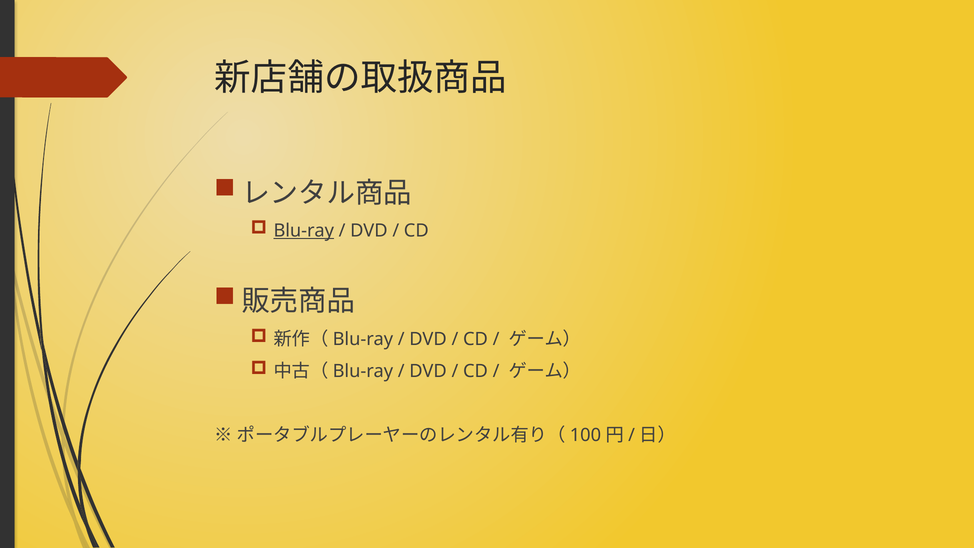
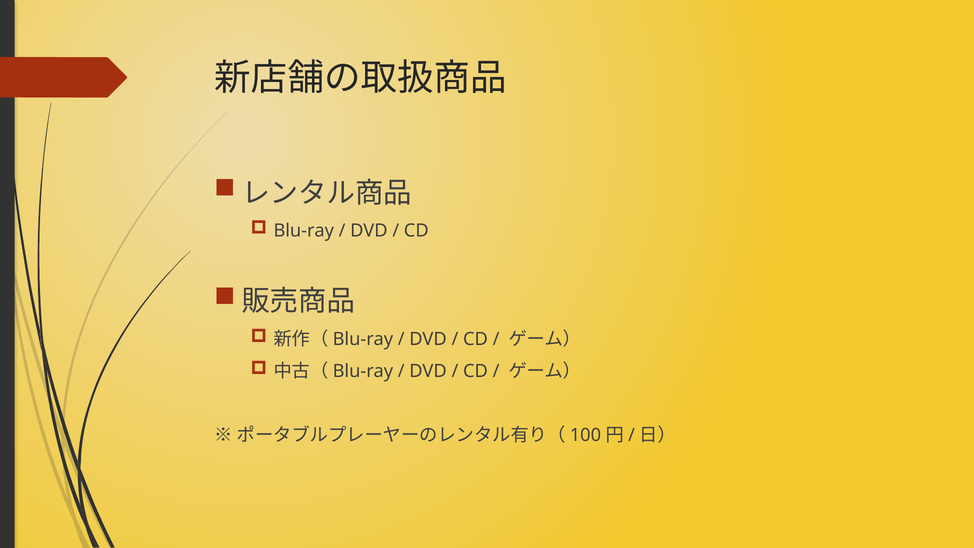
Blu-ray underline: present -> none (304, 231)
